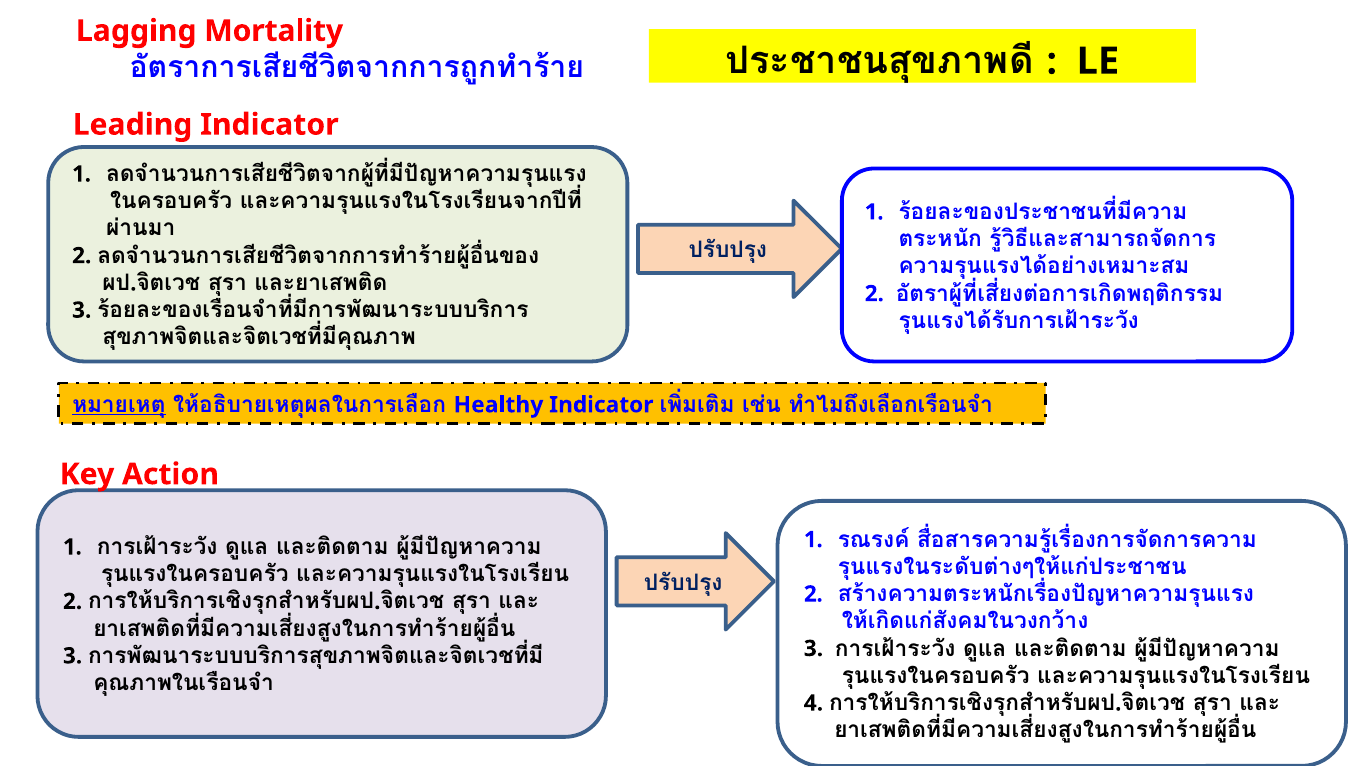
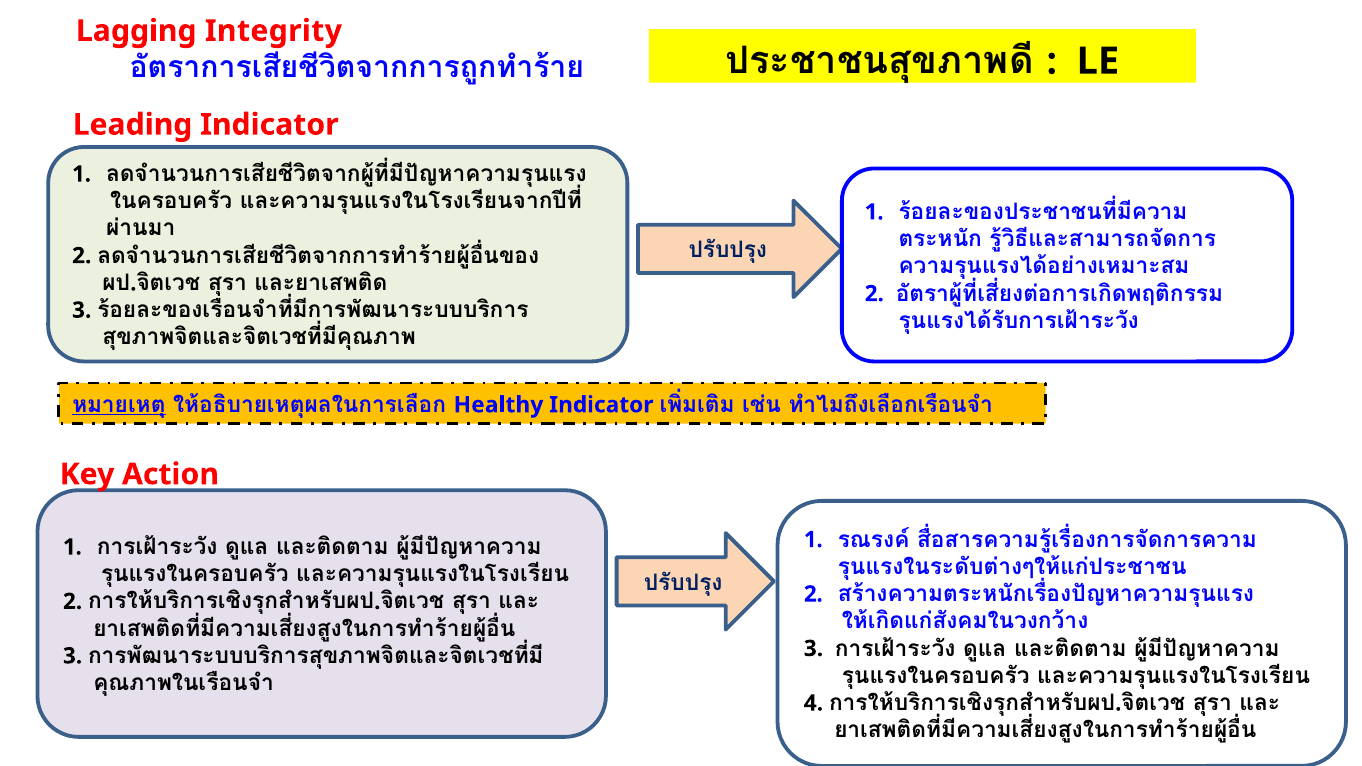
Mortality: Mortality -> Integrity (273, 31)
